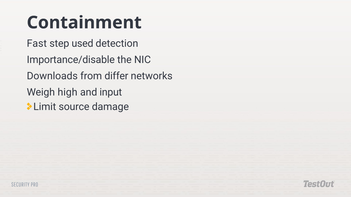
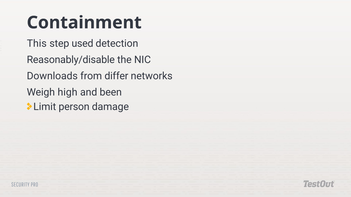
Fast: Fast -> This (37, 44)
Importance/disable: Importance/disable -> Reasonably/disable (71, 60)
input: input -> been (111, 92)
source: source -> person (74, 107)
